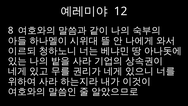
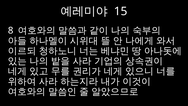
12: 12 -> 15 (121, 11)
